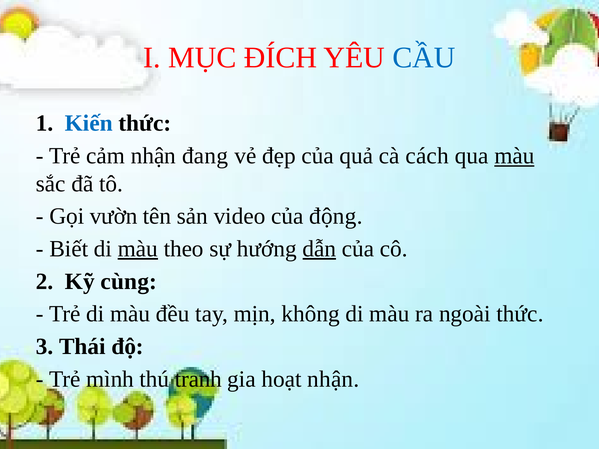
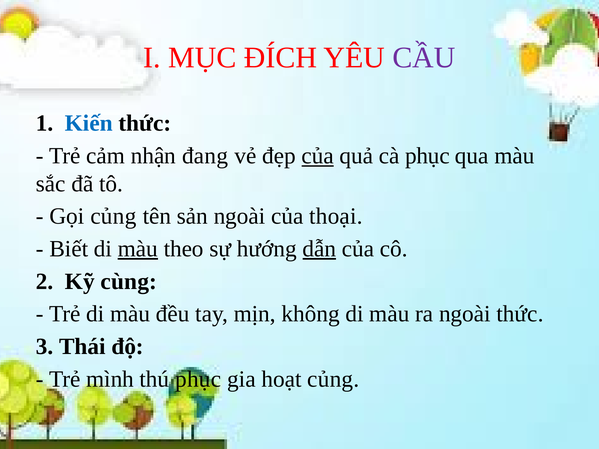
CẦU colour: blue -> purple (424, 58)
của underline: none -> present (318, 156)
cà cách: cách -> phục (427, 156)
màu underline: present -> none (514, 156)
Gọi vườn: vườn -> củng (113, 216)
sản video: video -> ngoài (240, 216)
động: động -> thoại (336, 216)
thú tranh: tranh -> phục (198, 379)
hoạt nhận: nhận -> củng (333, 379)
